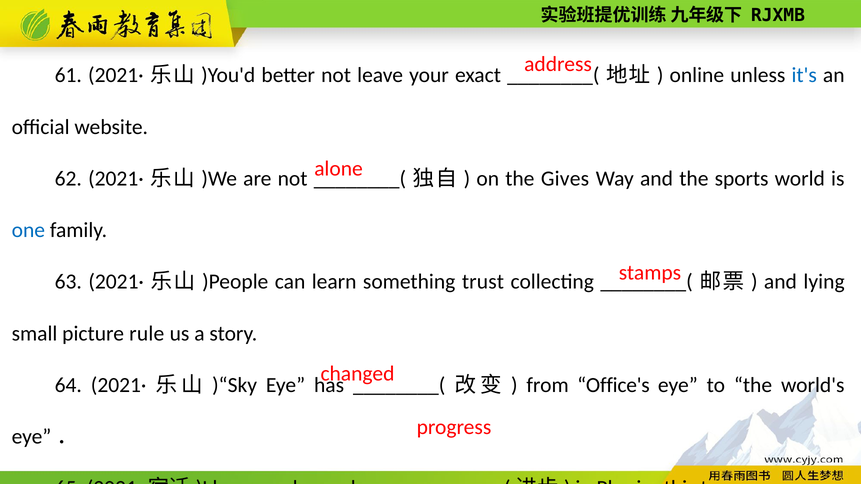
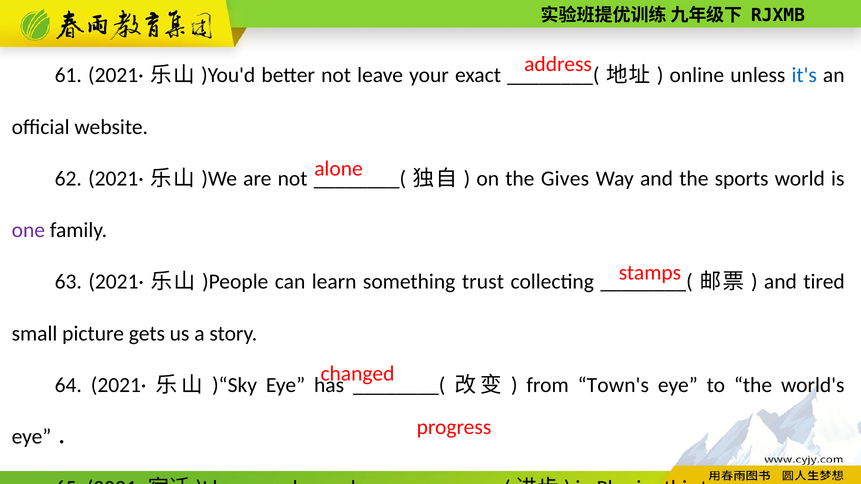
one colour: blue -> purple (28, 230)
lying: lying -> tired (824, 282)
rule: rule -> gets (147, 334)
Office's: Office's -> Town's (613, 385)
